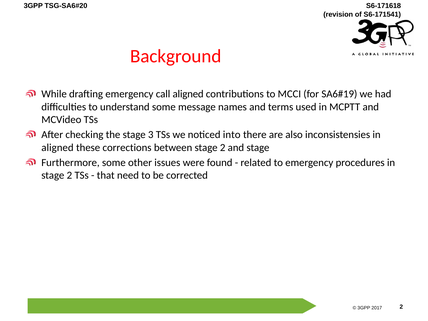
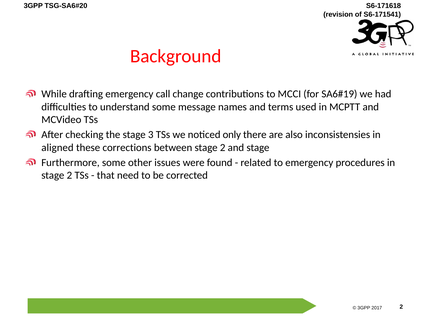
call aligned: aligned -> change (188, 94)
into: into -> only (232, 135)
